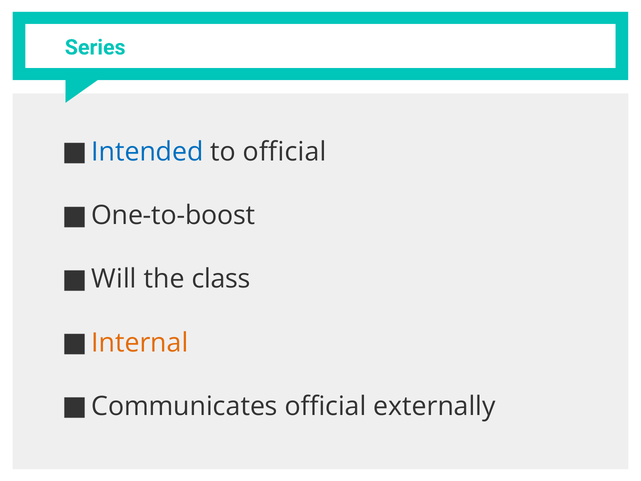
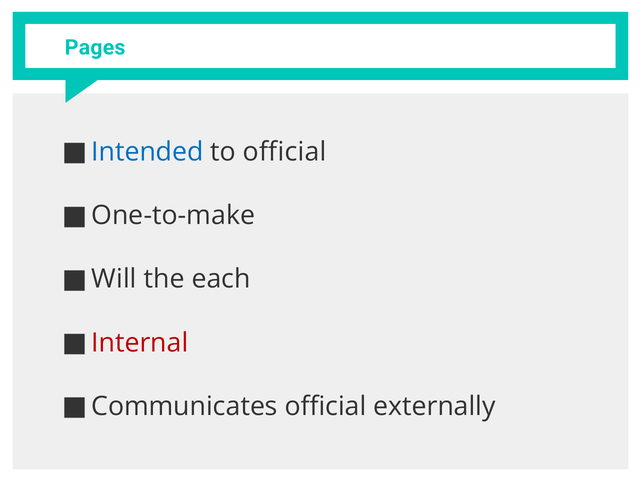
Series: Series -> Pages (95, 47)
One-to-boost: One-to-boost -> One-to-make (173, 215)
class: class -> each (221, 279)
Internal colour: orange -> red (140, 343)
